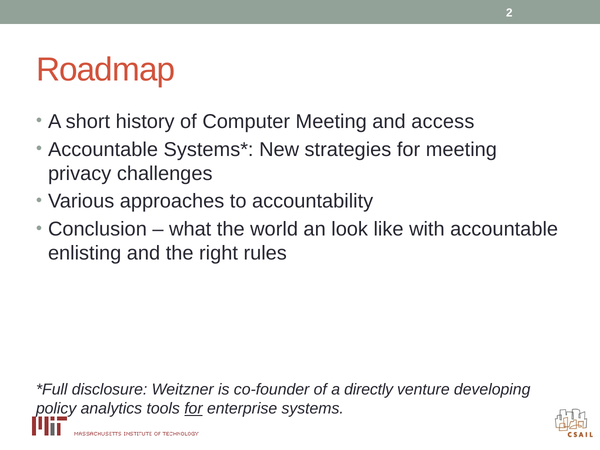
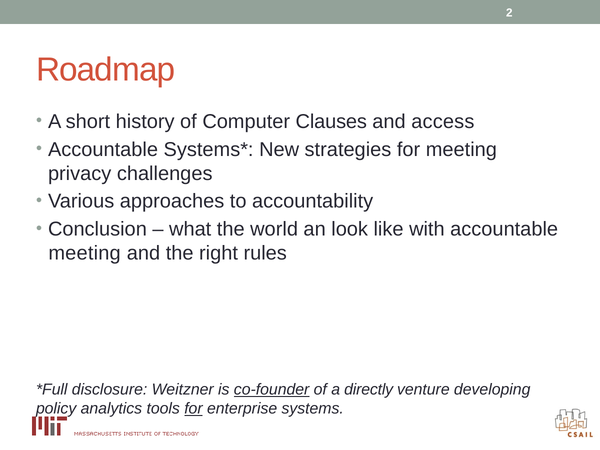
Computer Meeting: Meeting -> Clauses (331, 121)
enlisting: enlisting -> meeting (85, 253)
co-founder underline: none -> present (272, 390)
